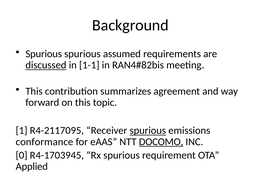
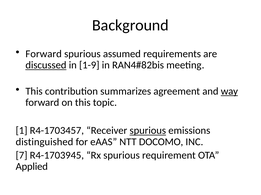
Spurious: Spurious -> Forward (44, 54)
1-1: 1-1 -> 1-9 (89, 65)
way underline: none -> present (229, 92)
R4-2117095: R4-2117095 -> R4-1703457 (57, 131)
conformance: conformance -> distinguished (44, 142)
DOCOMO underline: present -> none (161, 142)
0: 0 -> 7 (22, 156)
